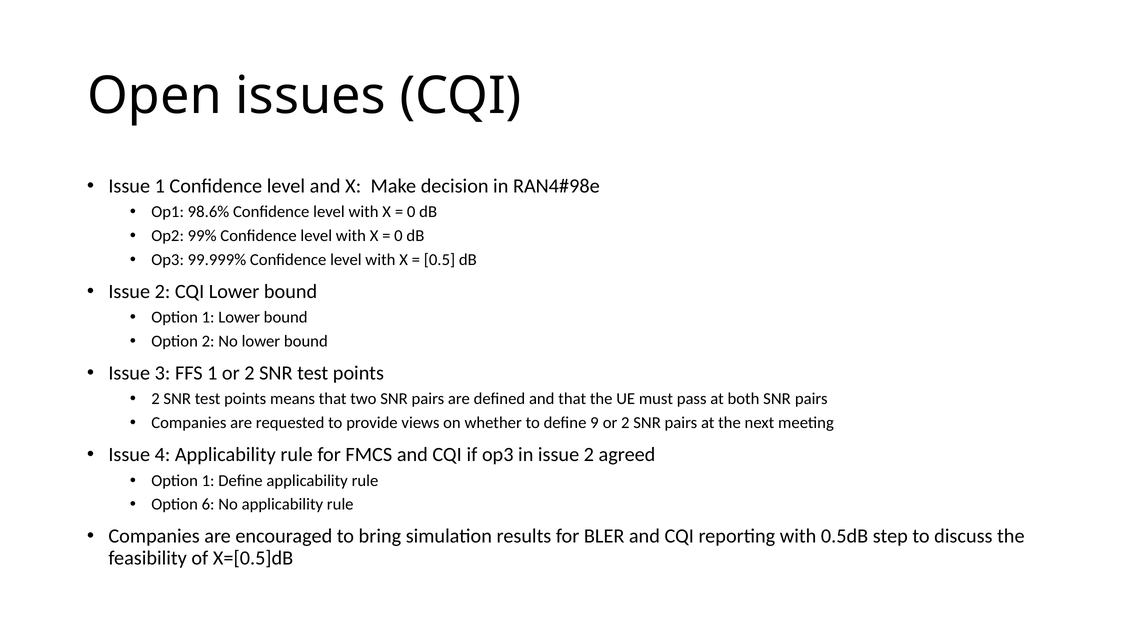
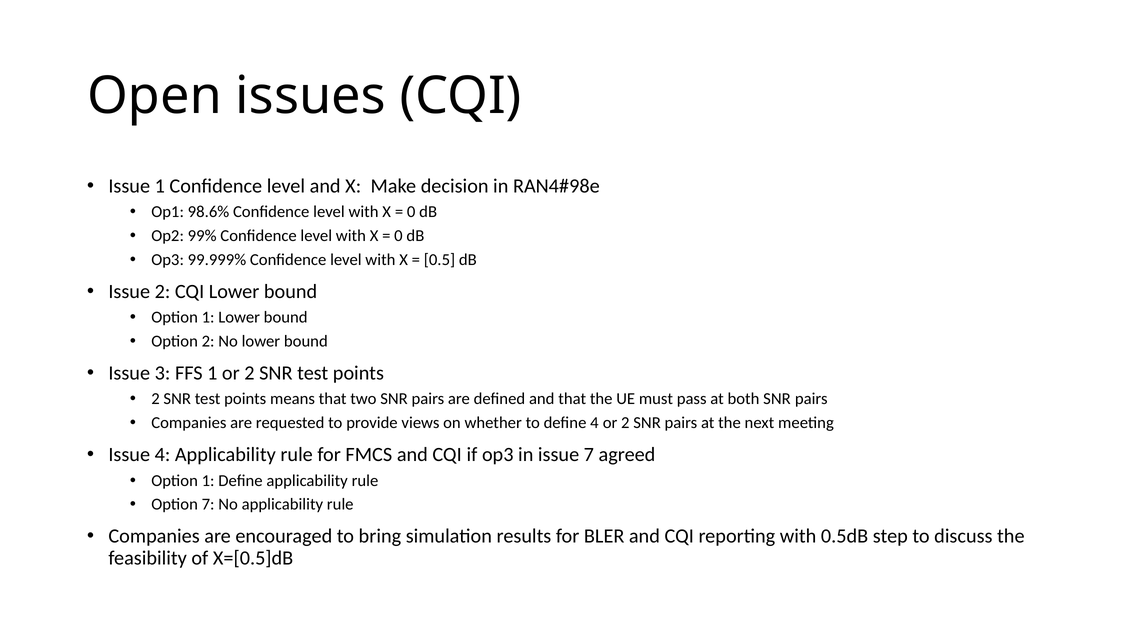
define 9: 9 -> 4 (594, 423)
in issue 2: 2 -> 7 (589, 455)
Option 6: 6 -> 7 (208, 505)
